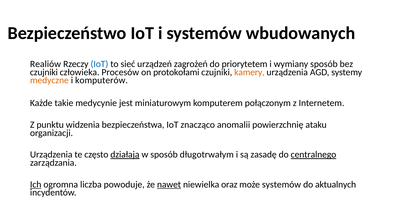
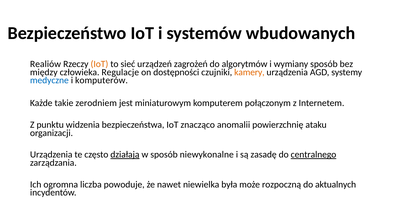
IoT colour: blue -> orange (99, 64)
priorytetem: priorytetem -> algorytmów (245, 64)
czujniki: czujniki -> między (44, 72)
Procesów: Procesów -> Regulacje (120, 72)
protokołami: protokołami -> dostępności (176, 72)
medyczne colour: orange -> blue (49, 80)
medycynie: medycynie -> zerodniem (96, 103)
długotrwałym: długotrwałym -> niewykonalne (207, 154)
Ich underline: present -> none (36, 184)
nawet underline: present -> none (169, 184)
oraz: oraz -> była (229, 184)
może systemów: systemów -> rozpoczną (282, 184)
